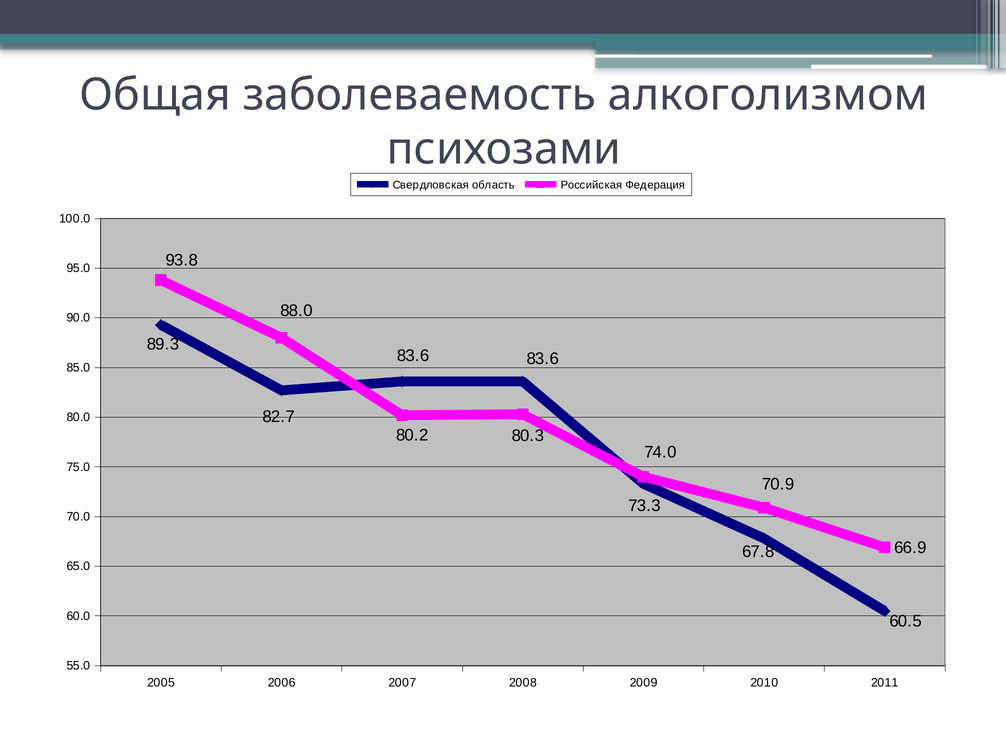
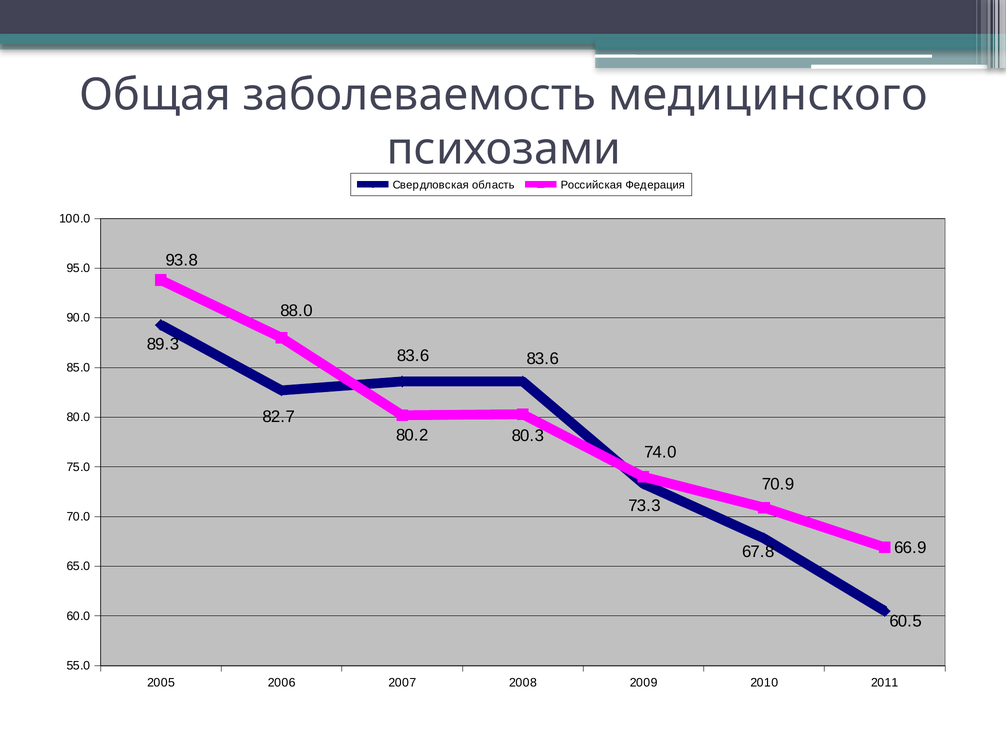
алкоголизмом: алкоголизмом -> медицинского (768, 95)
